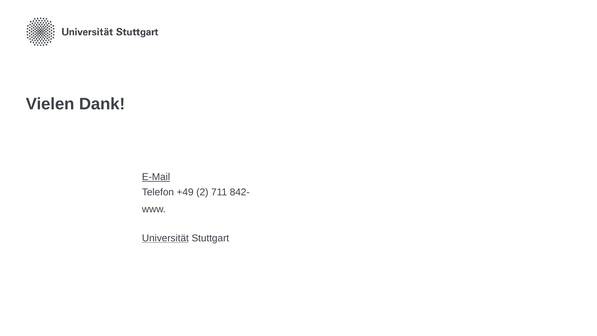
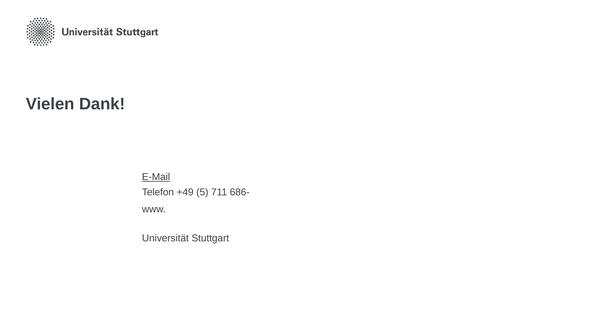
2: 2 -> 5 (202, 192)
842-: 842- -> 686- (240, 192)
Universität underline: present -> none (165, 238)
